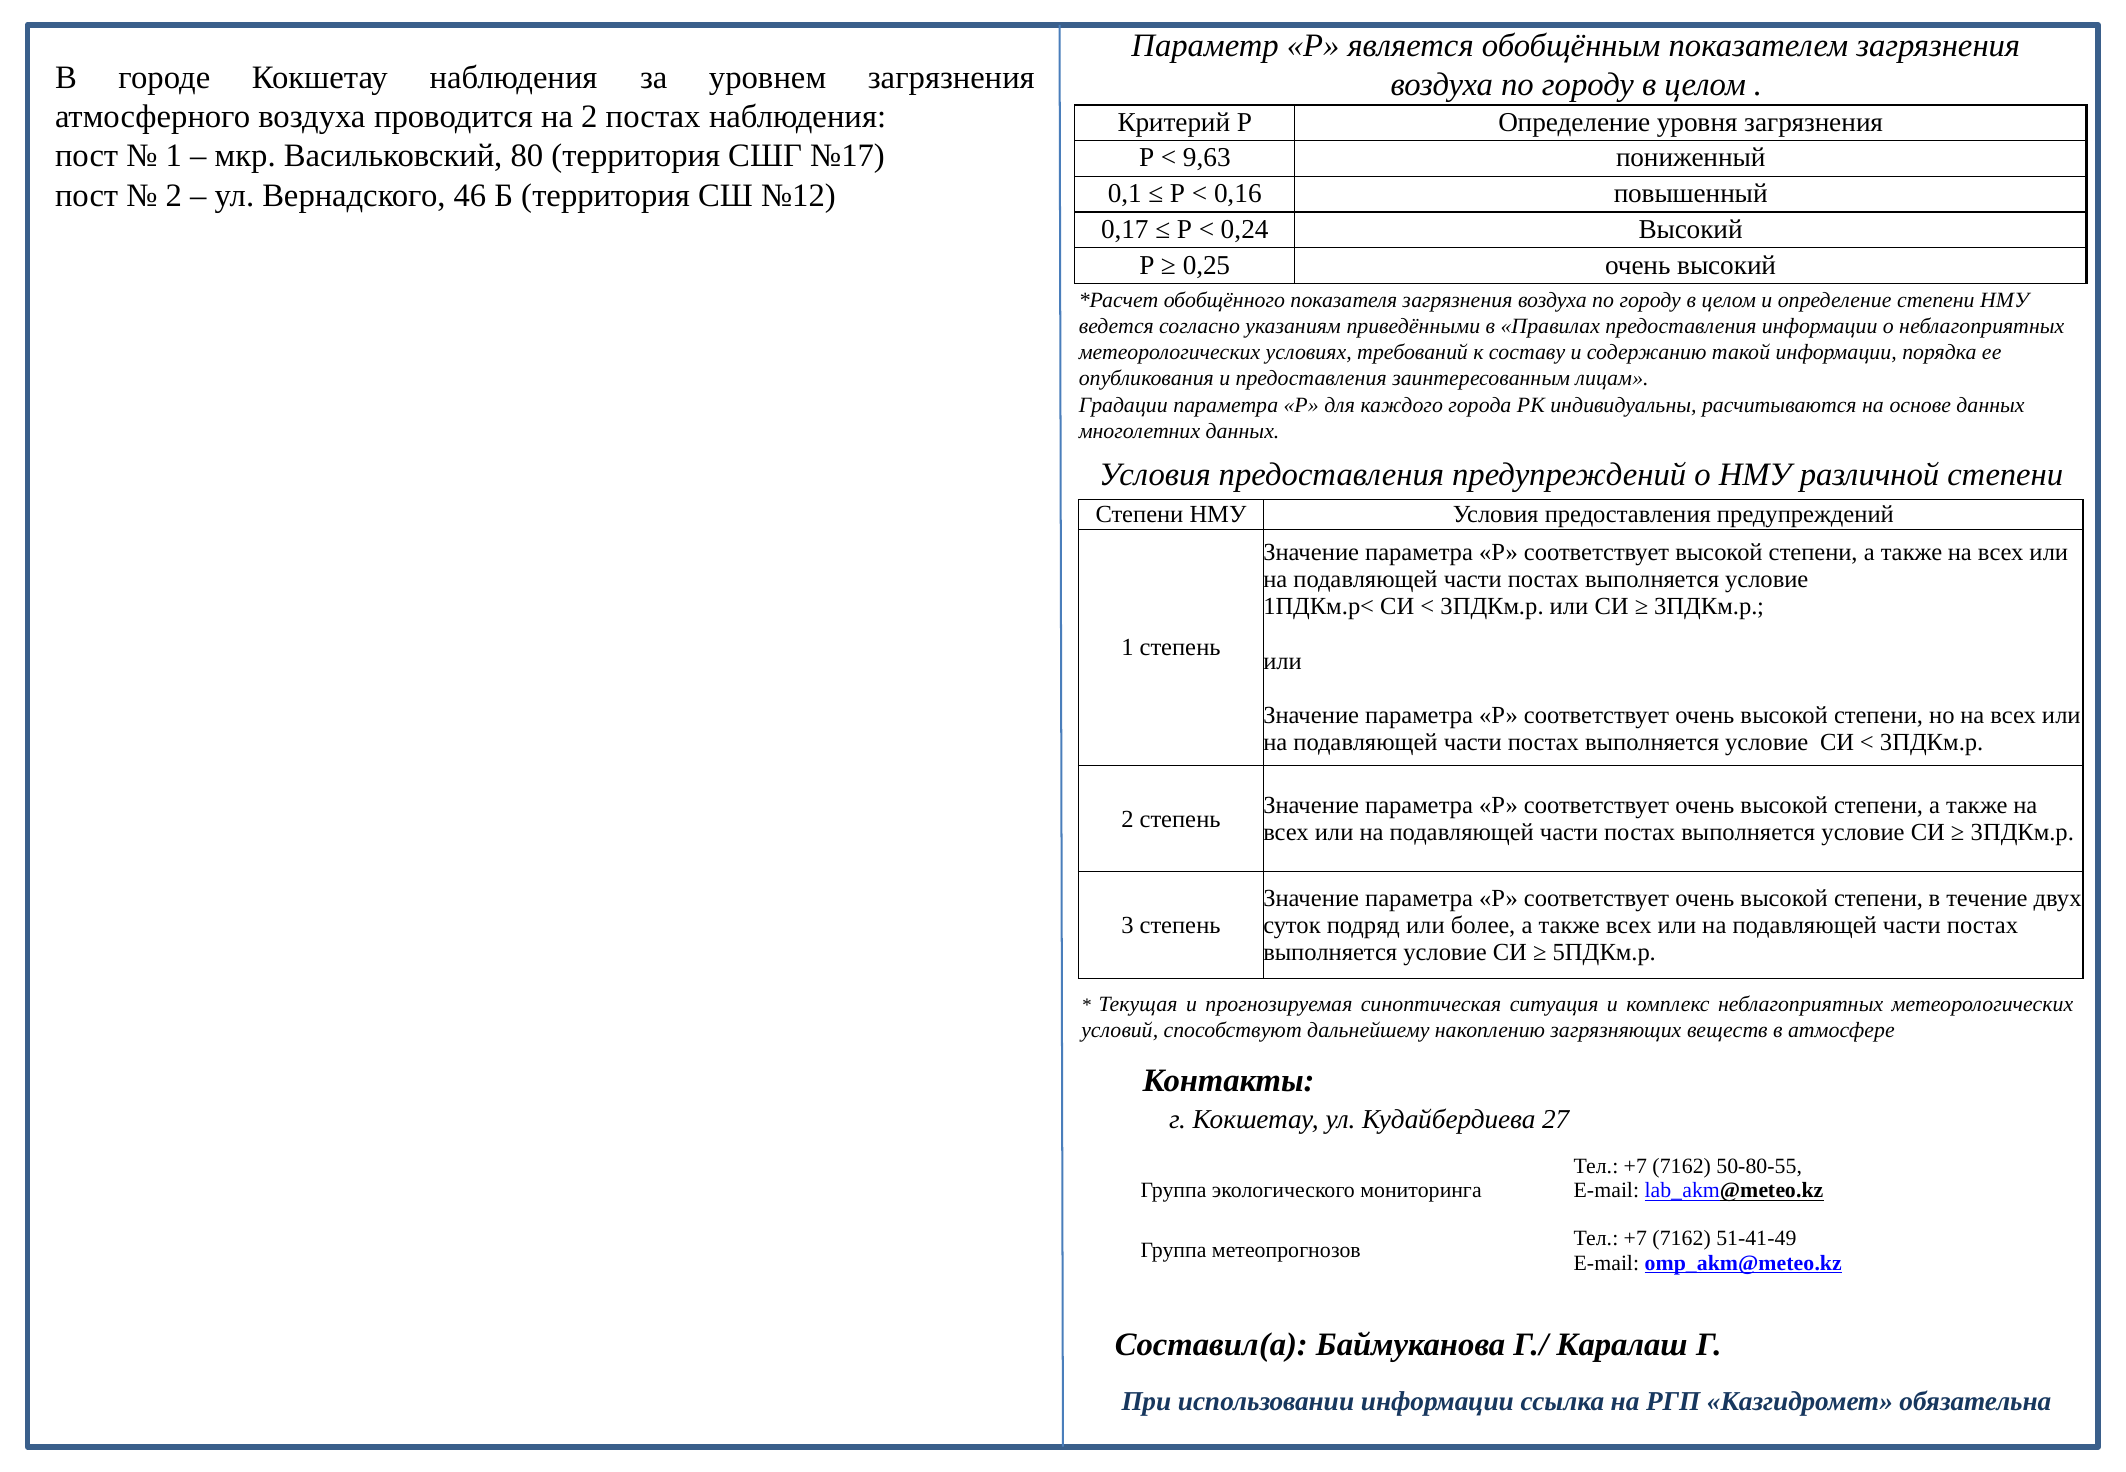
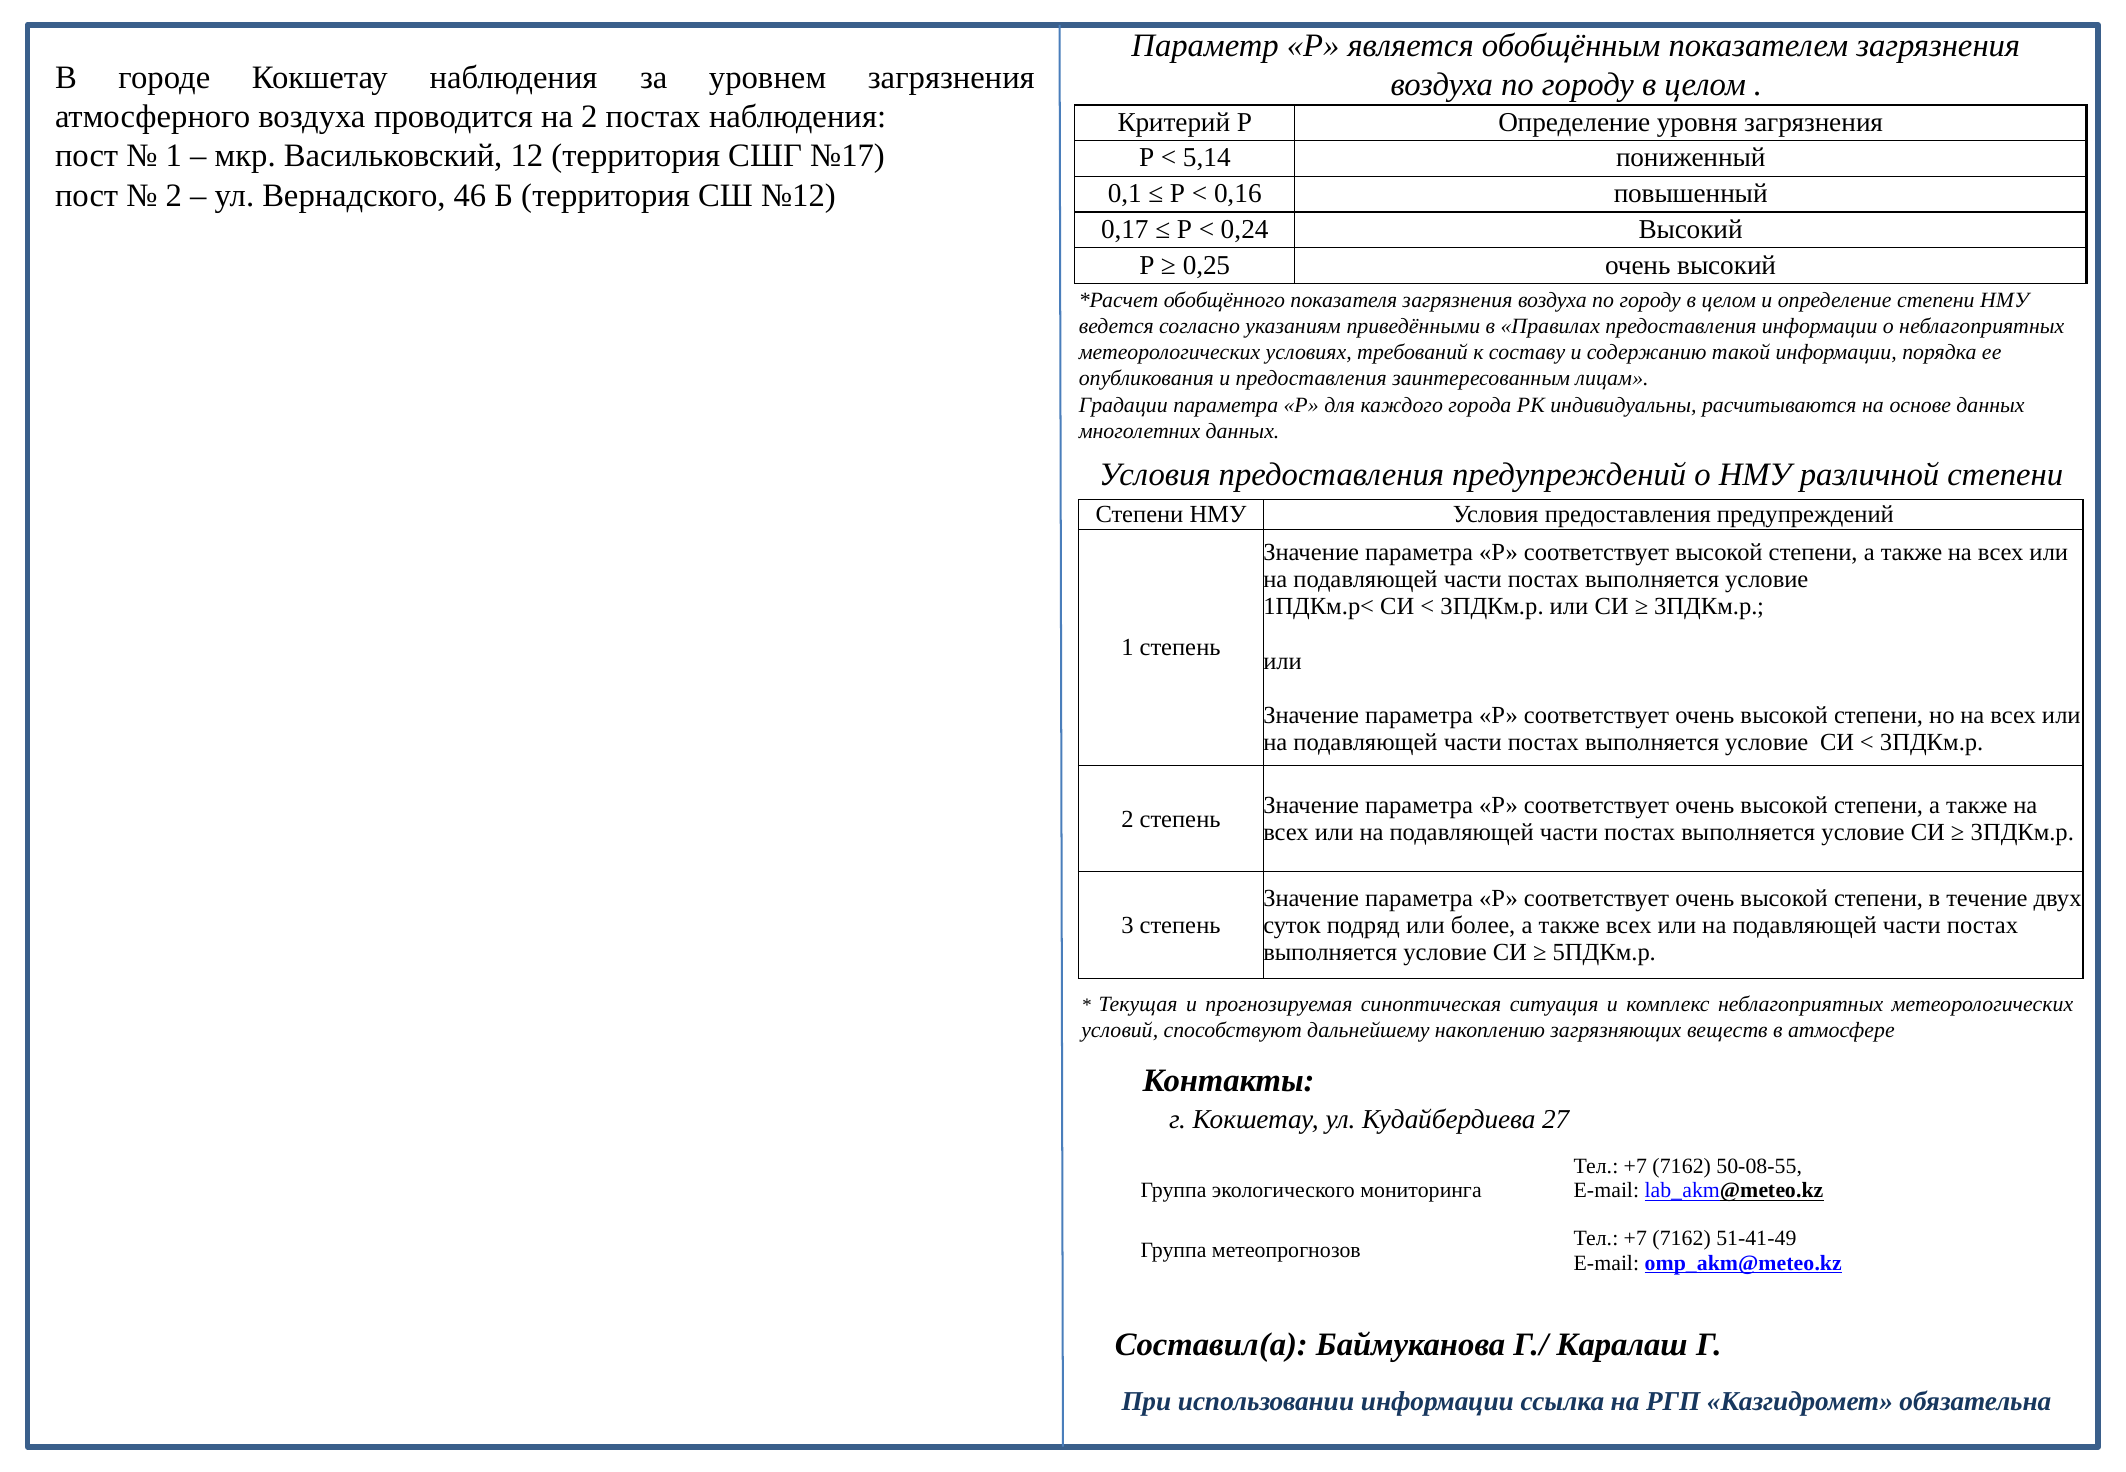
80: 80 -> 12 (527, 156)
9,63: 9,63 -> 5,14 (1207, 158)
50-80-55: 50-80-55 -> 50-08-55 (1759, 1166)
